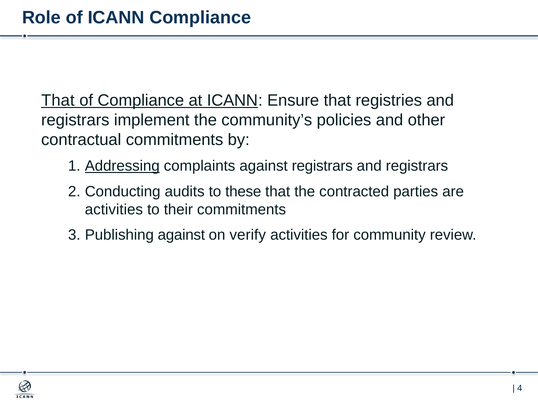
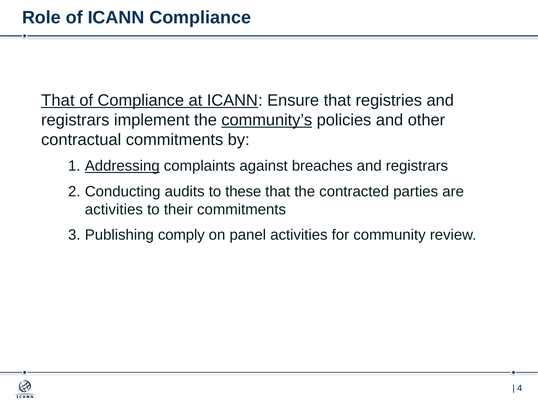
community’s underline: none -> present (267, 120)
against registrars: registrars -> breaches (322, 166)
Publishing against: against -> comply (181, 235)
verify: verify -> panel (248, 235)
